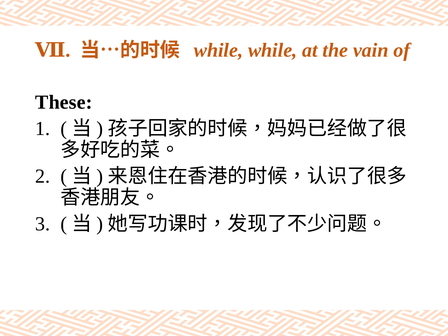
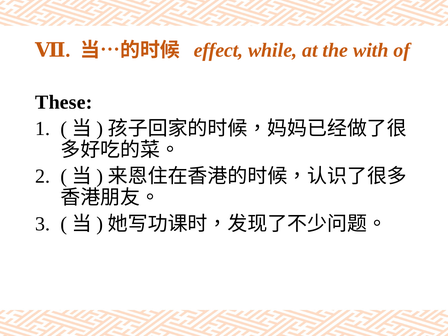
while: while -> effect (218, 50)
vain: vain -> with (371, 50)
